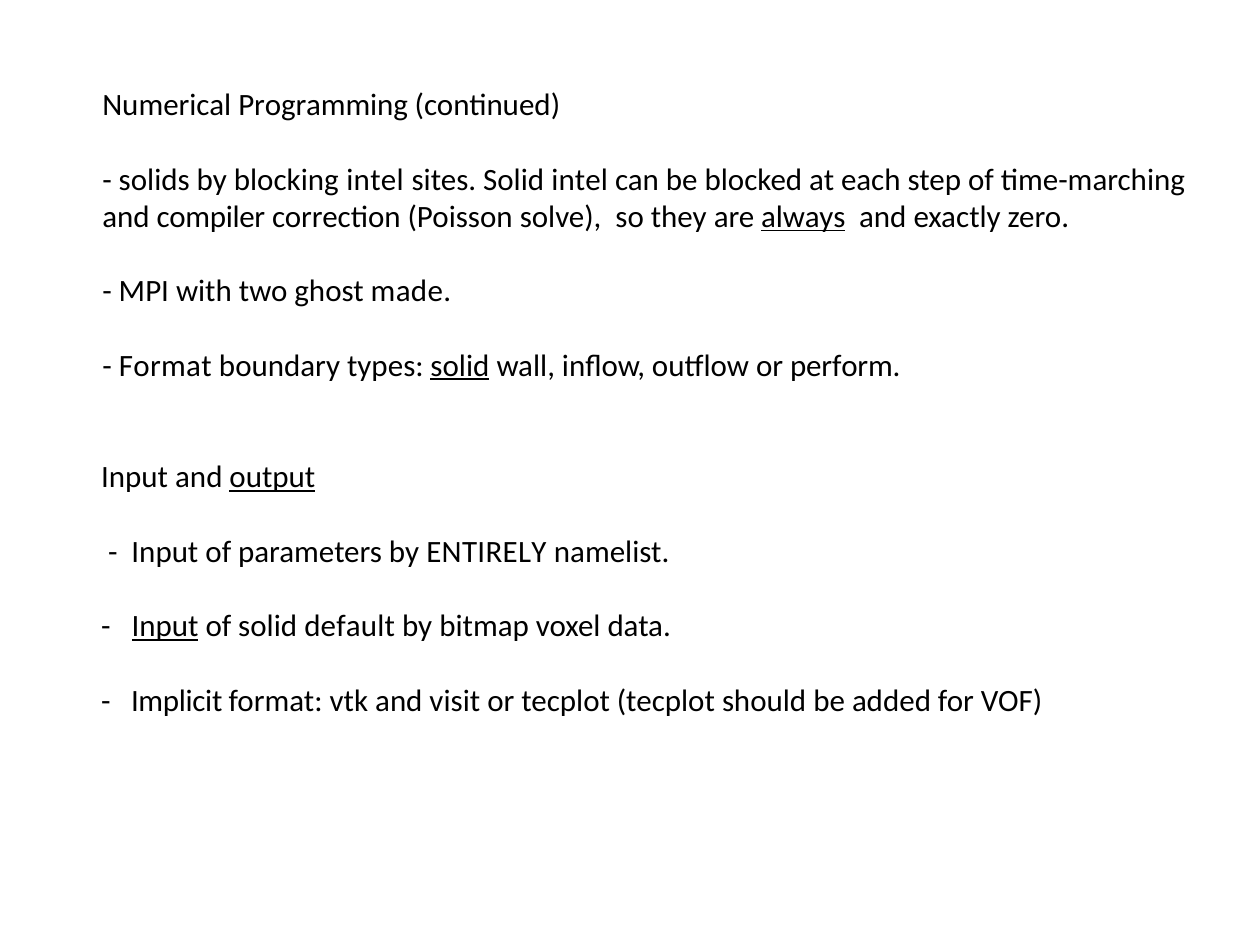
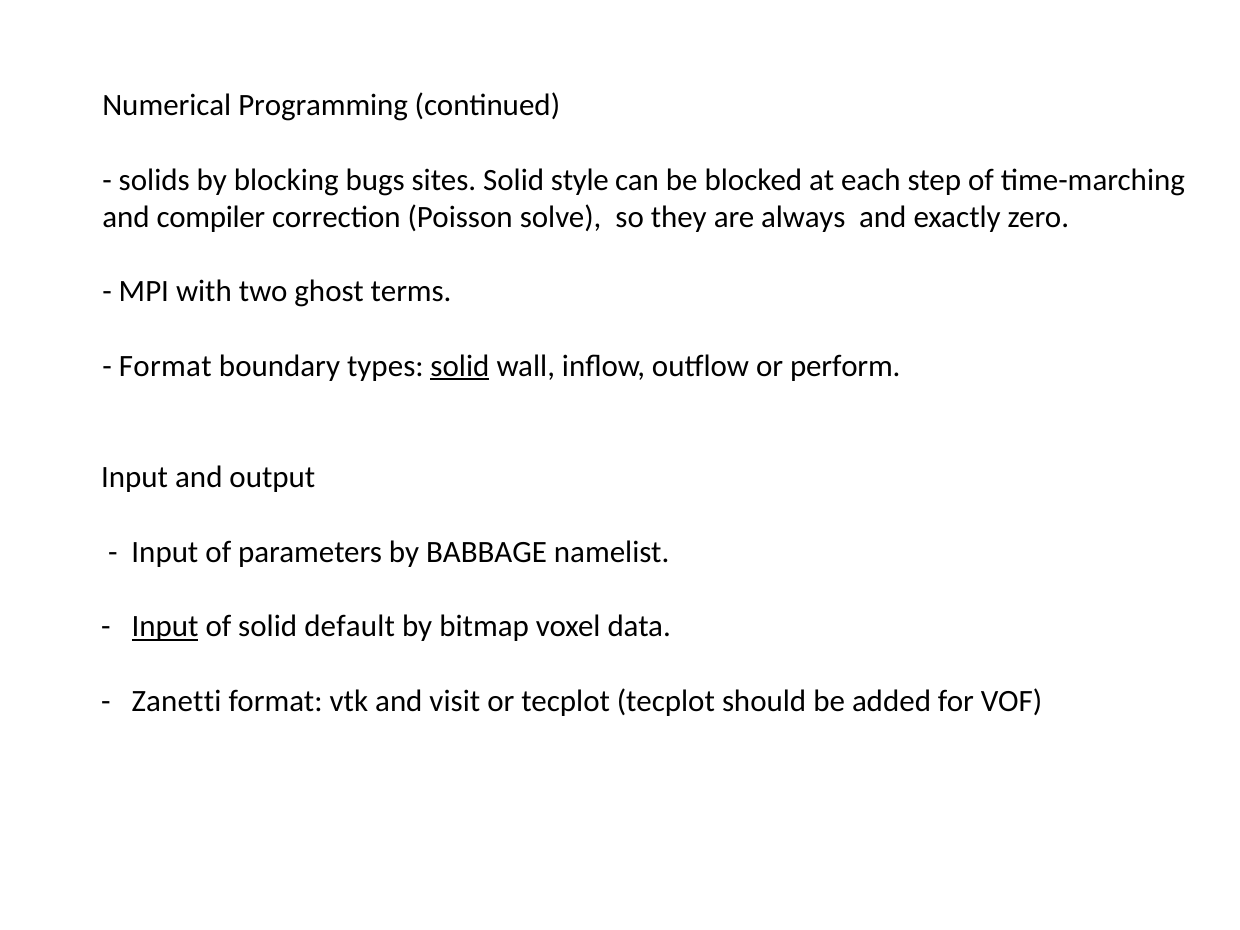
blocking intel: intel -> bugs (375, 180)
Solid intel: intel -> style (580, 180)
always underline: present -> none (803, 217)
made: made -> terms (411, 292)
output underline: present -> none (272, 478)
ENTIRELY: ENTIRELY -> BABBAGE (487, 552)
Implicit: Implicit -> Zanetti (176, 701)
